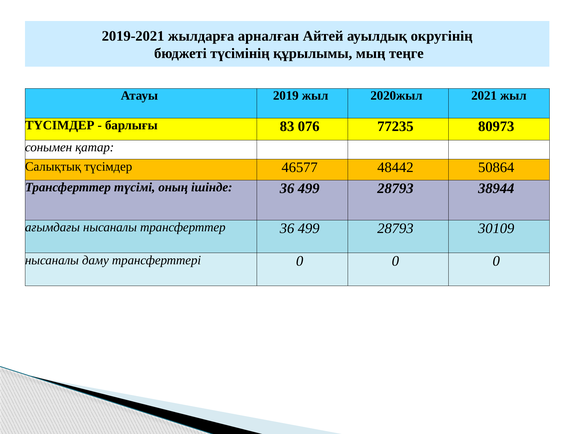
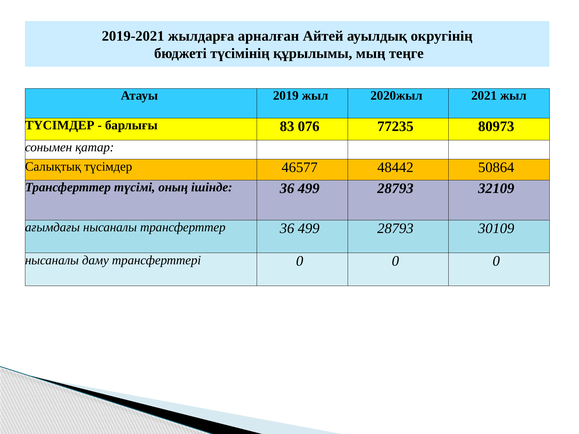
38944: 38944 -> 32109 (496, 188)
